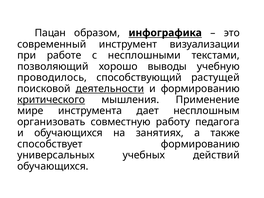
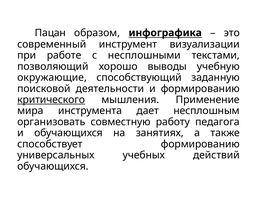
проводилось: проводилось -> окружающие (52, 78)
растущей: растущей -> заданную (215, 78)
деятельности underline: present -> none (110, 89)
мире: мире -> мира (30, 111)
